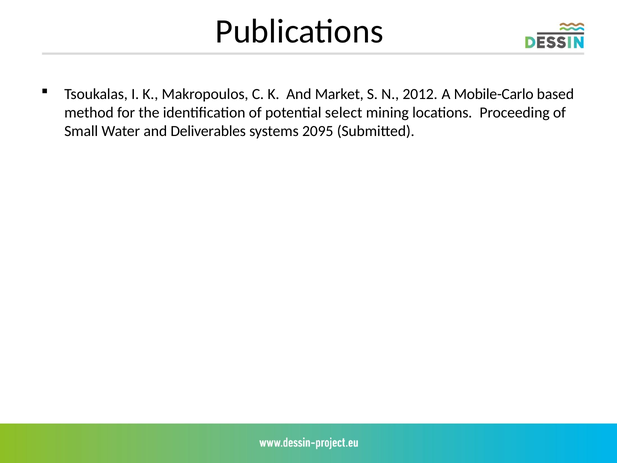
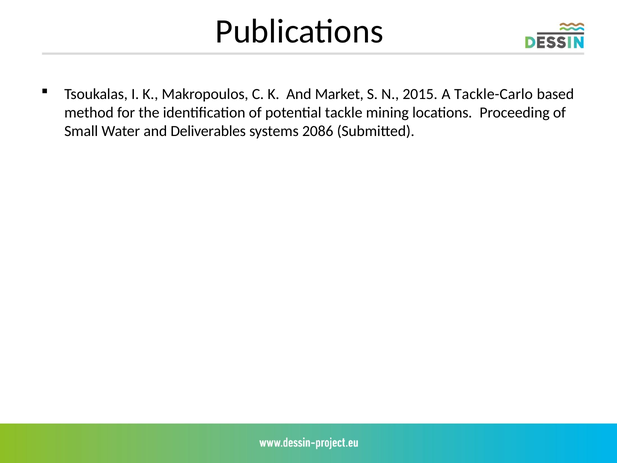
2012: 2012 -> 2015 (420, 94)
Mobile-Carlo: Mobile-Carlo -> Tackle-Carlo (494, 94)
select: select -> tackle (344, 113)
2095: 2095 -> 2086 (318, 131)
